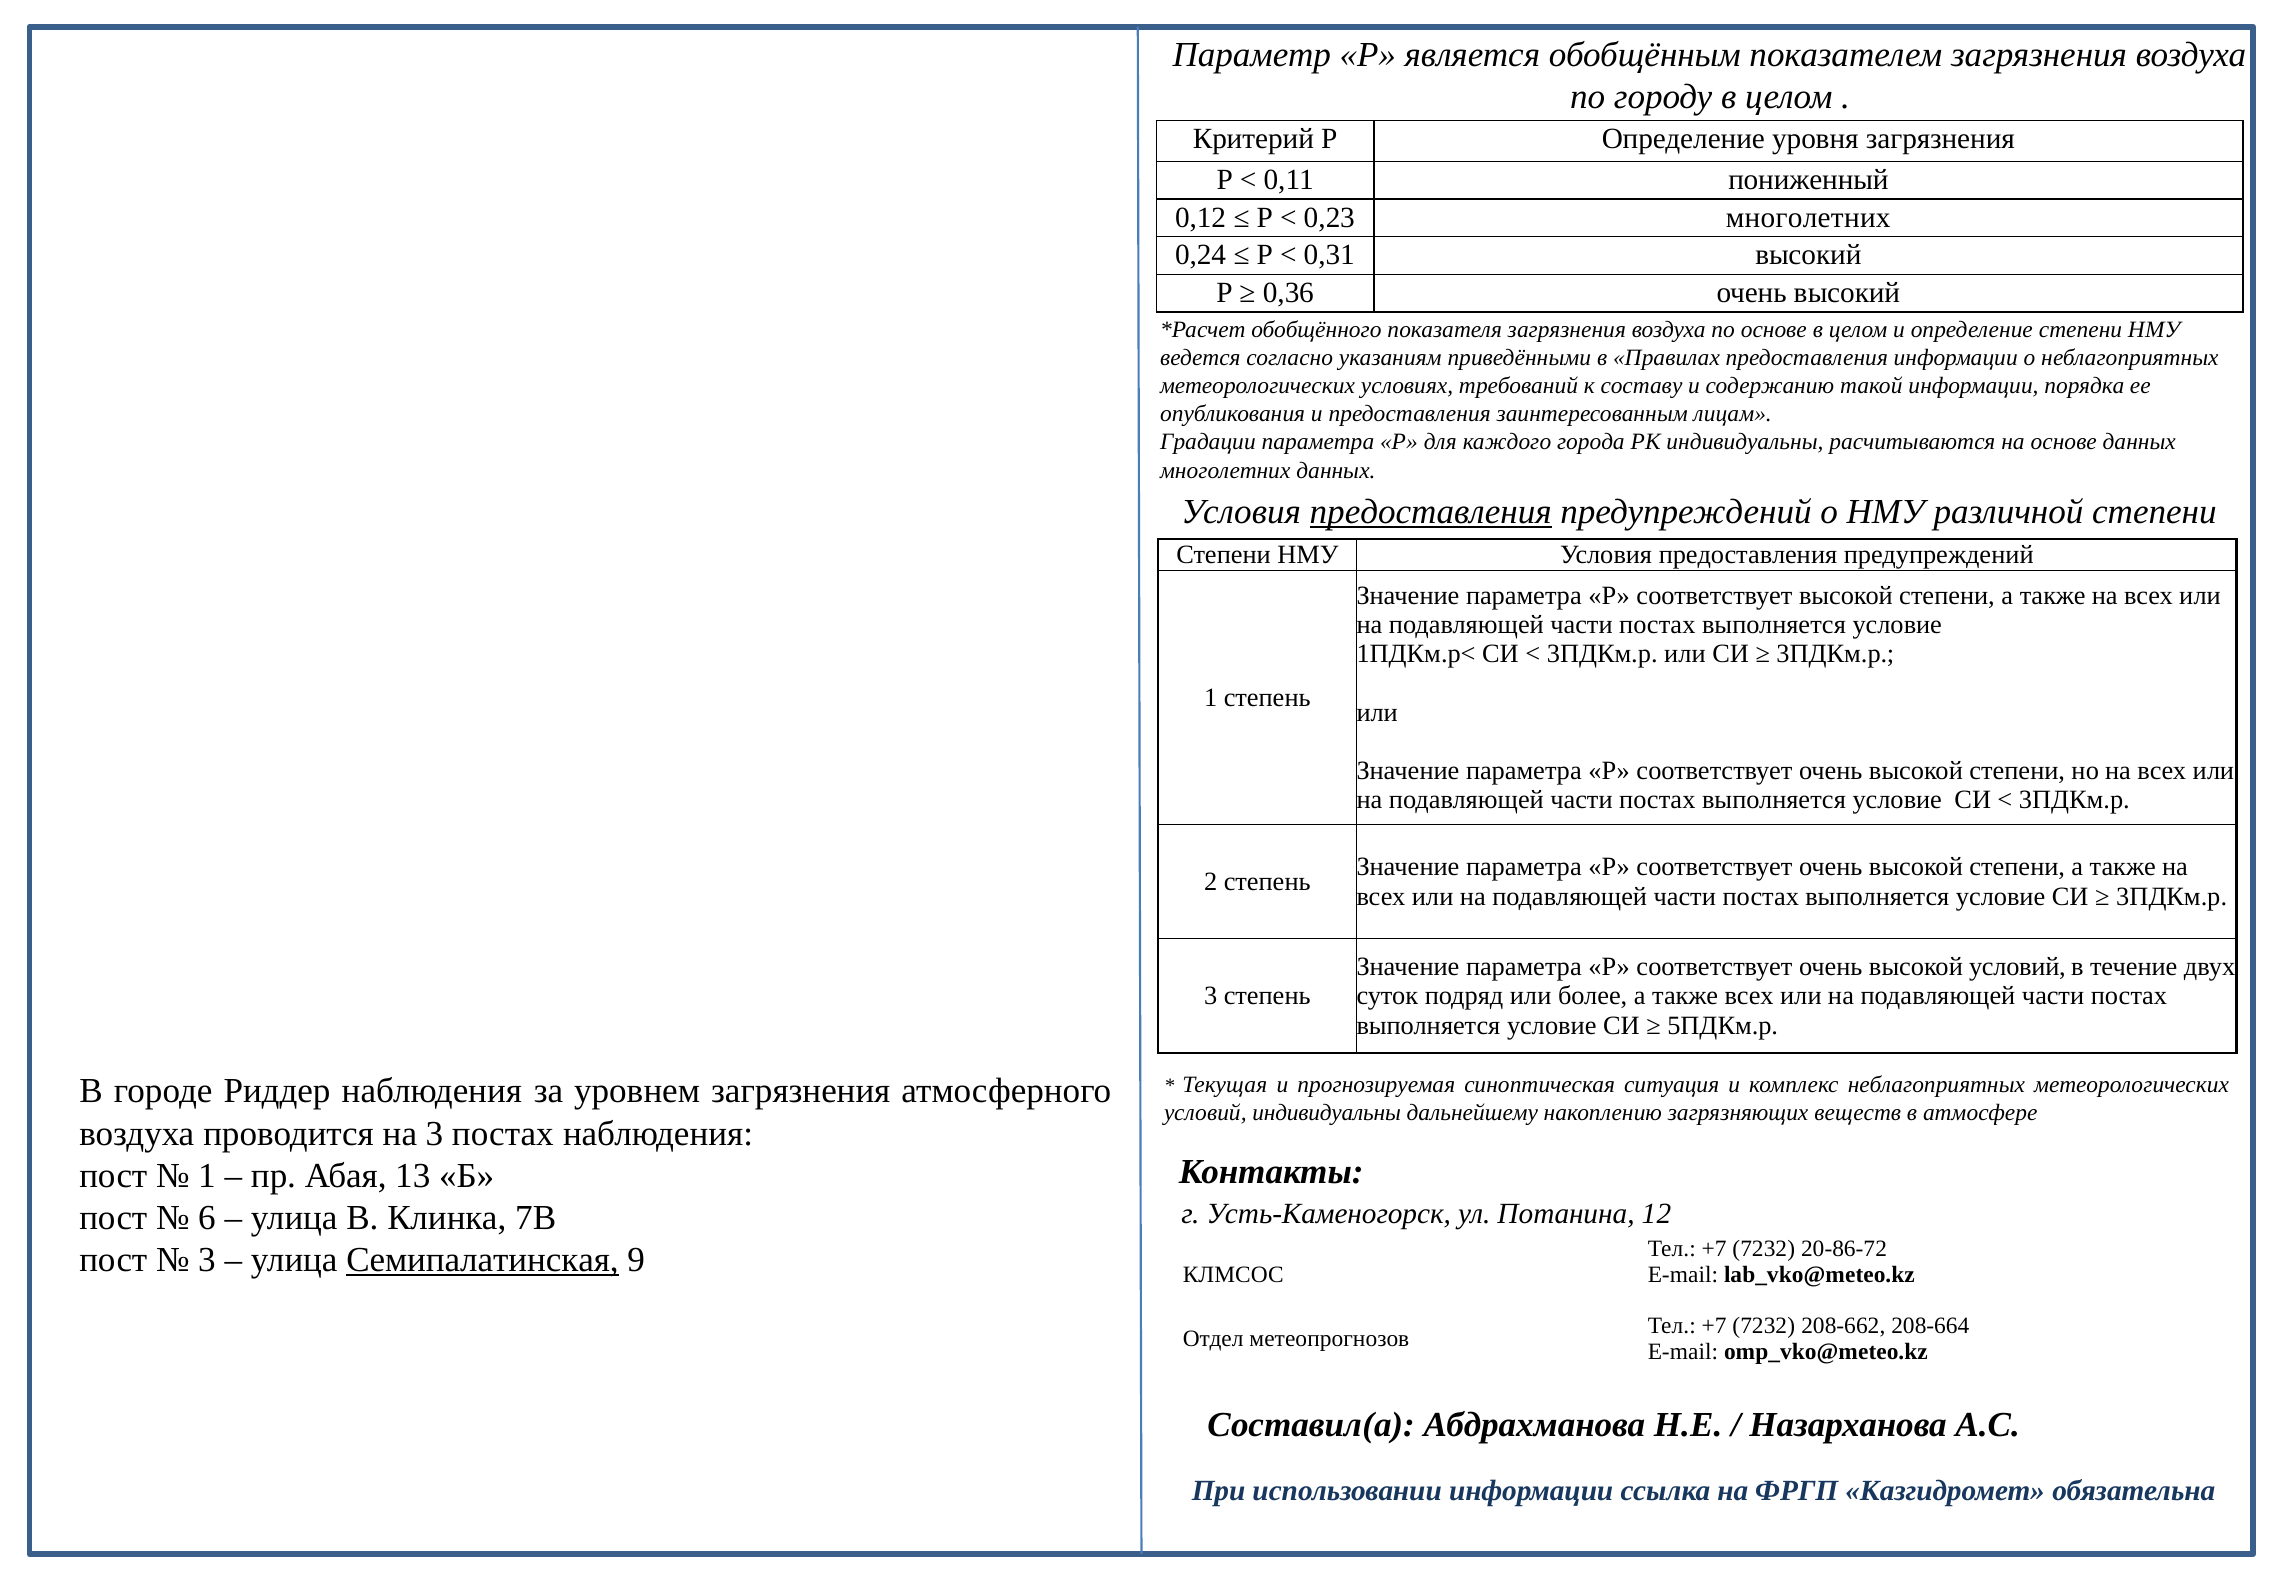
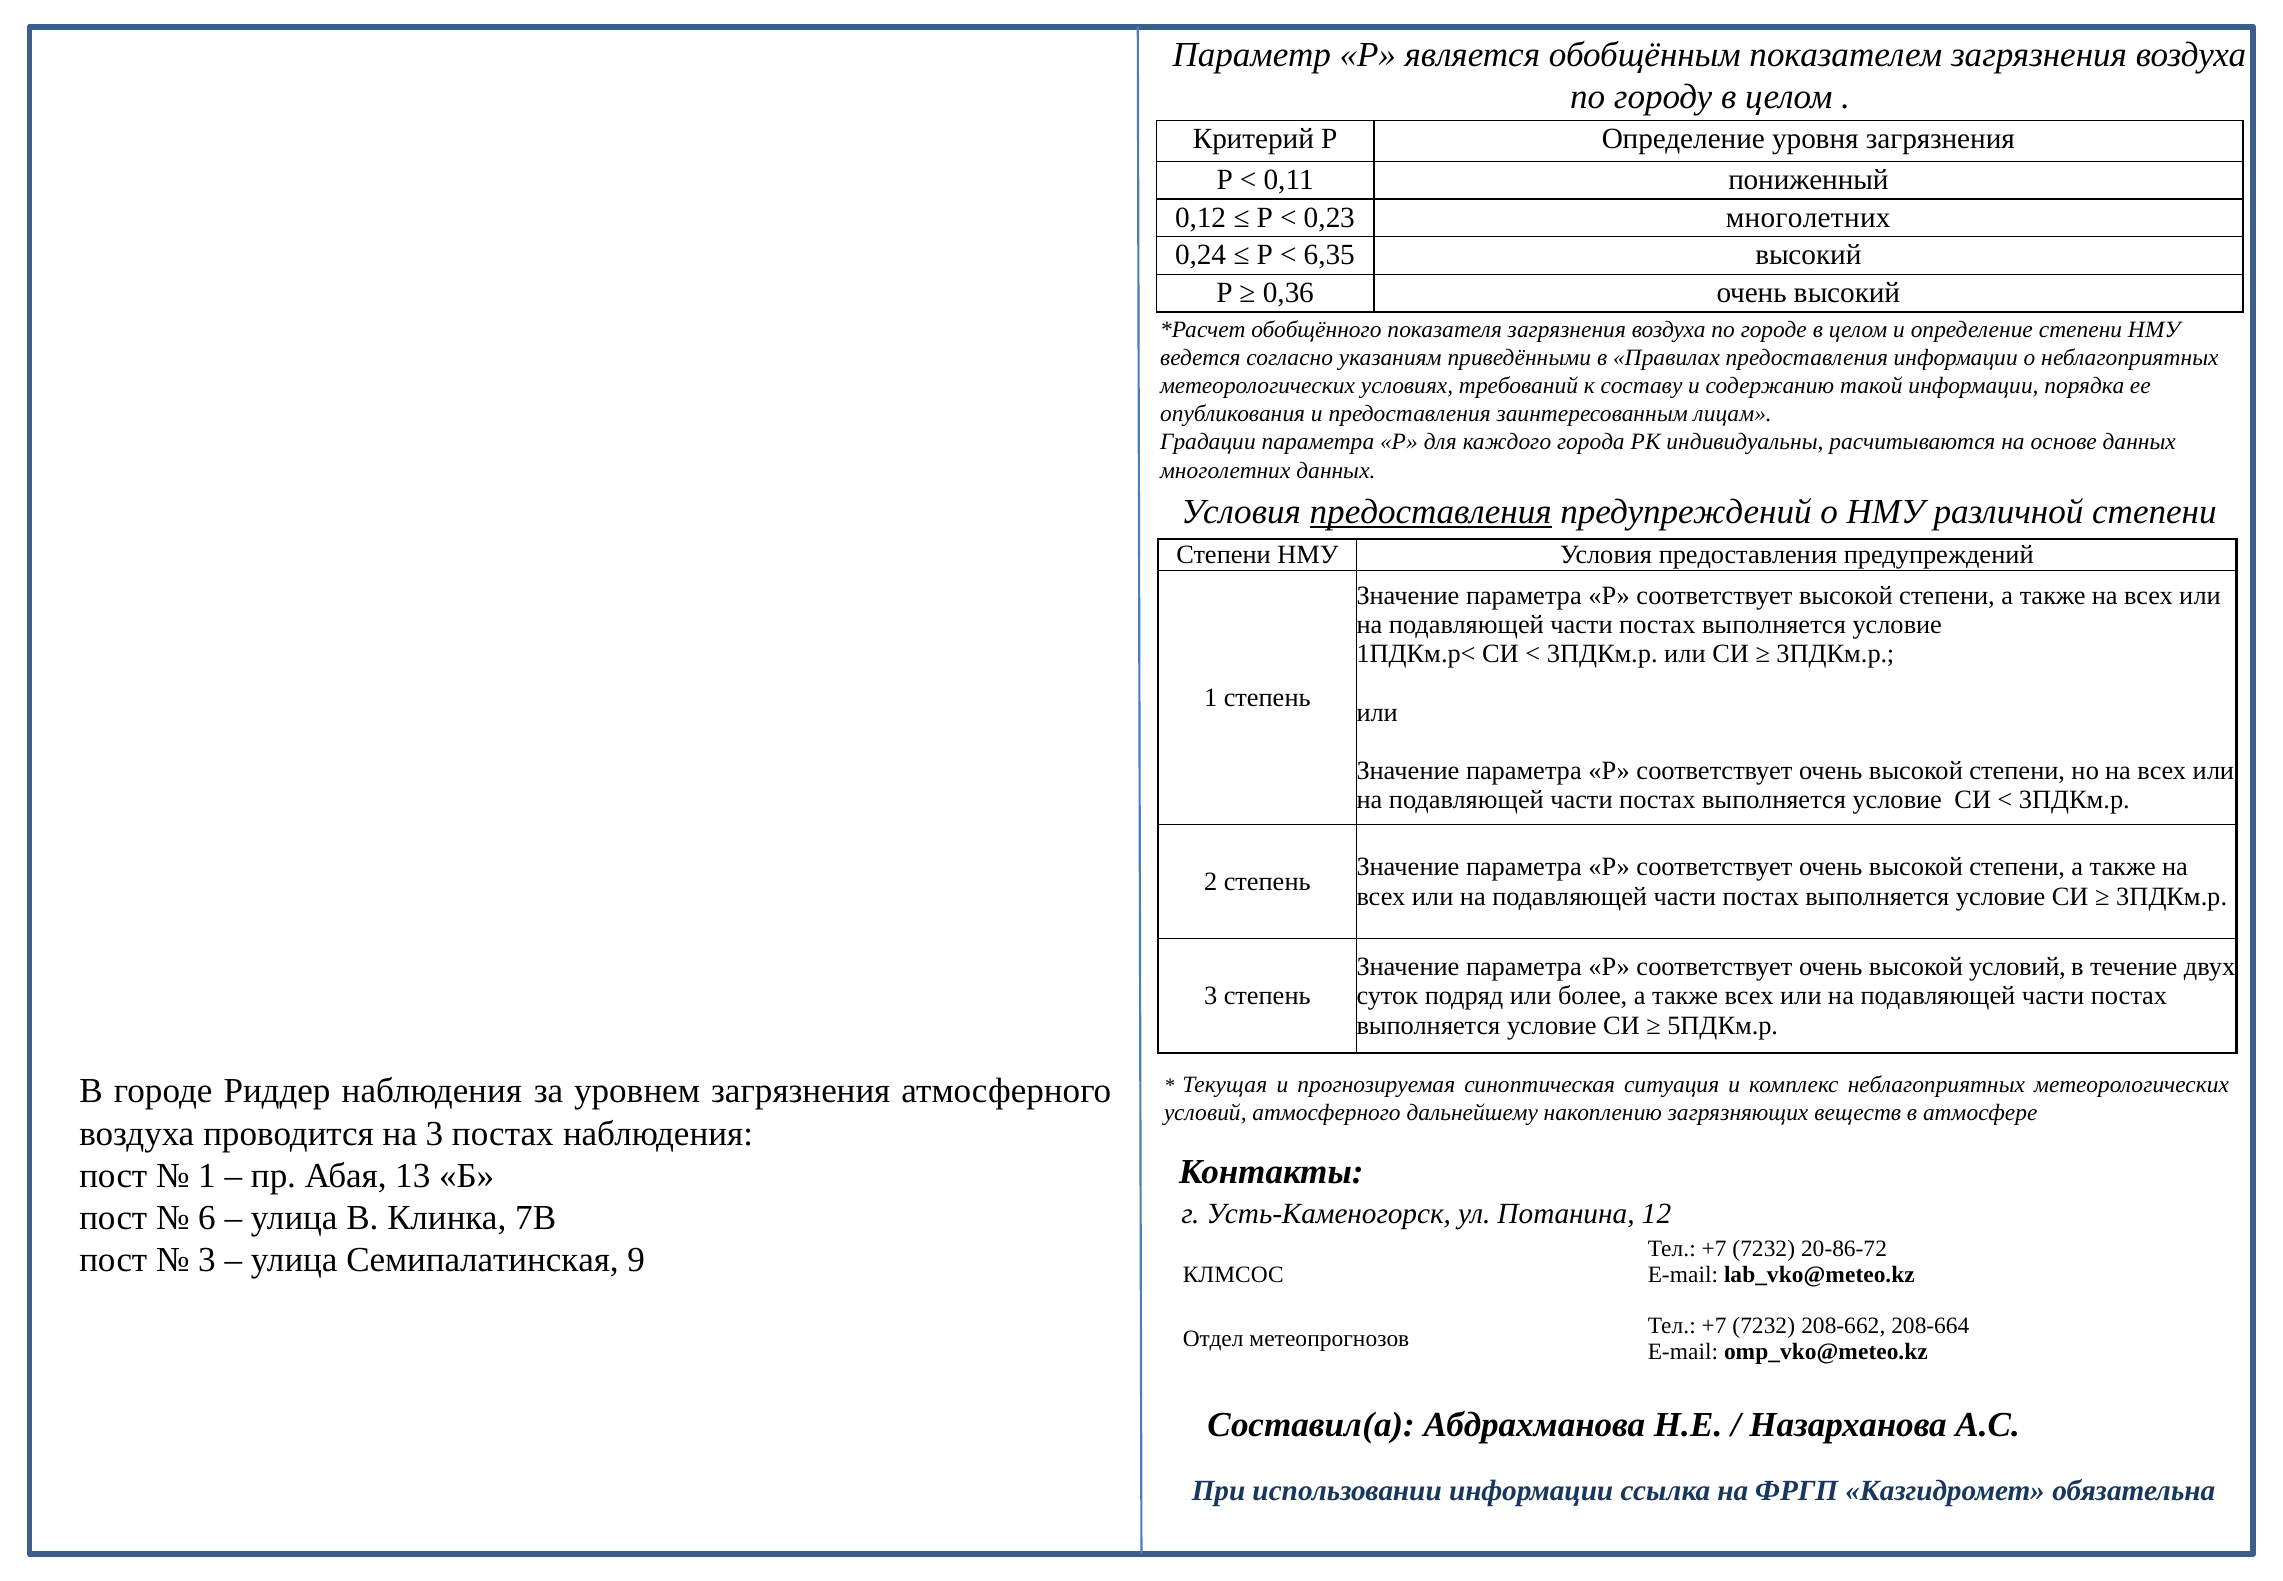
0,31: 0,31 -> 6,35 (1329, 255)
по основе: основе -> городе (1774, 330)
условий индивидуальны: индивидуальны -> атмосферного (1327, 1112)
Семипалатинская underline: present -> none (482, 1260)
